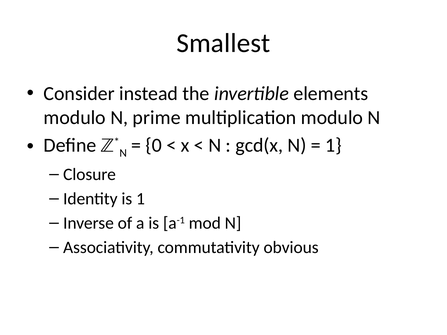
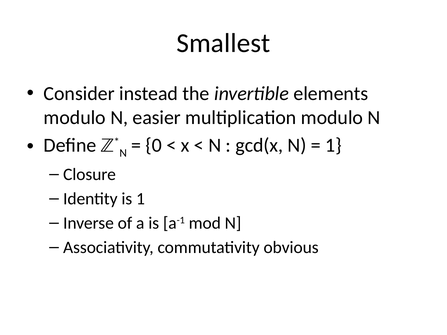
prime: prime -> easier (157, 118)
